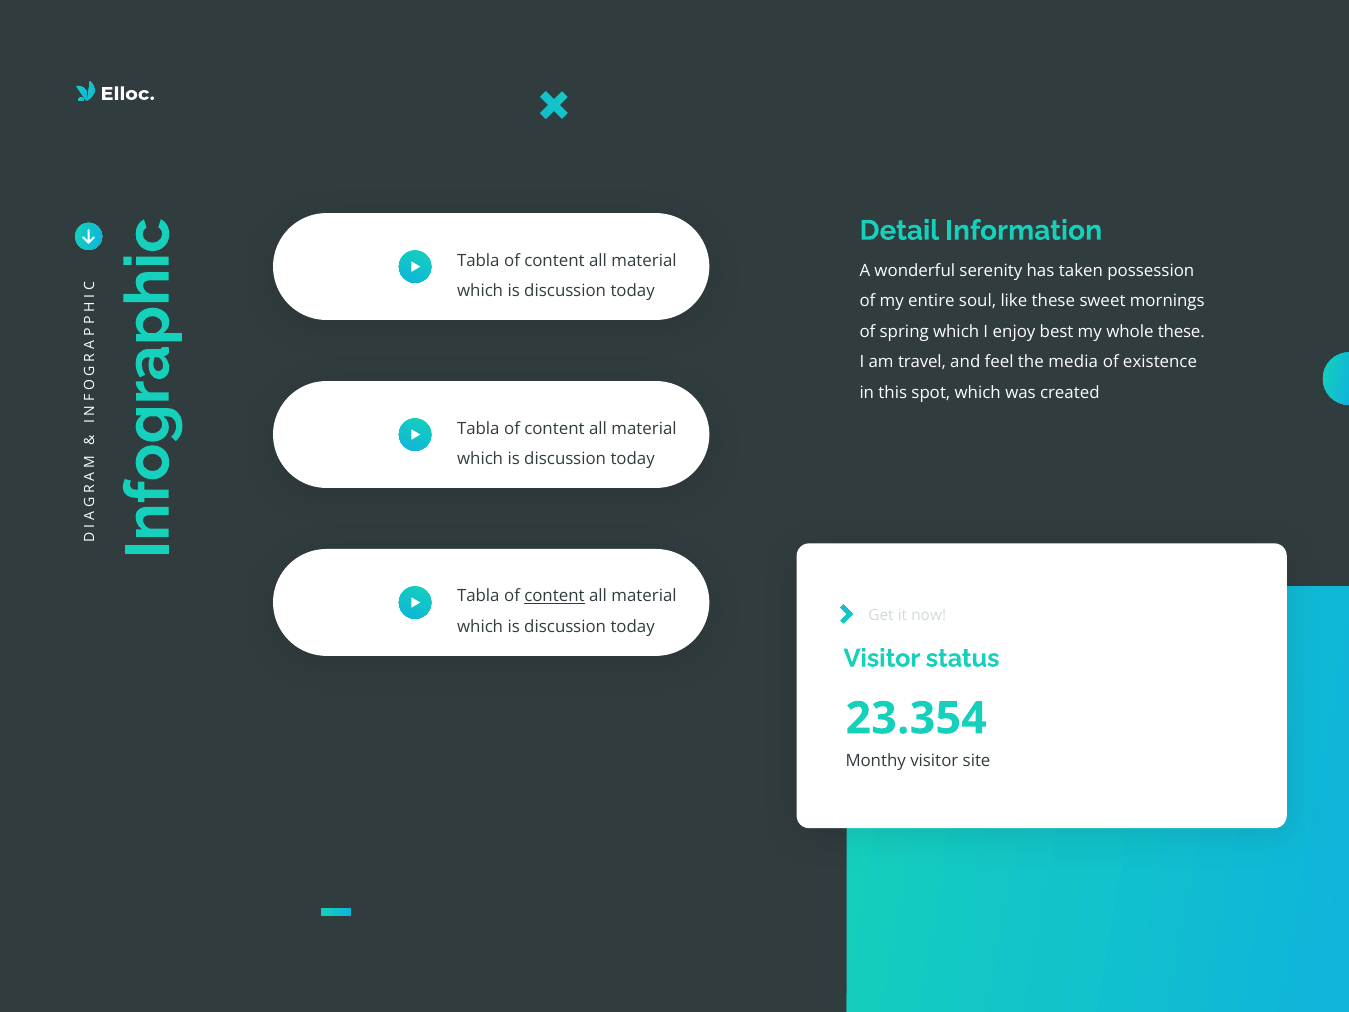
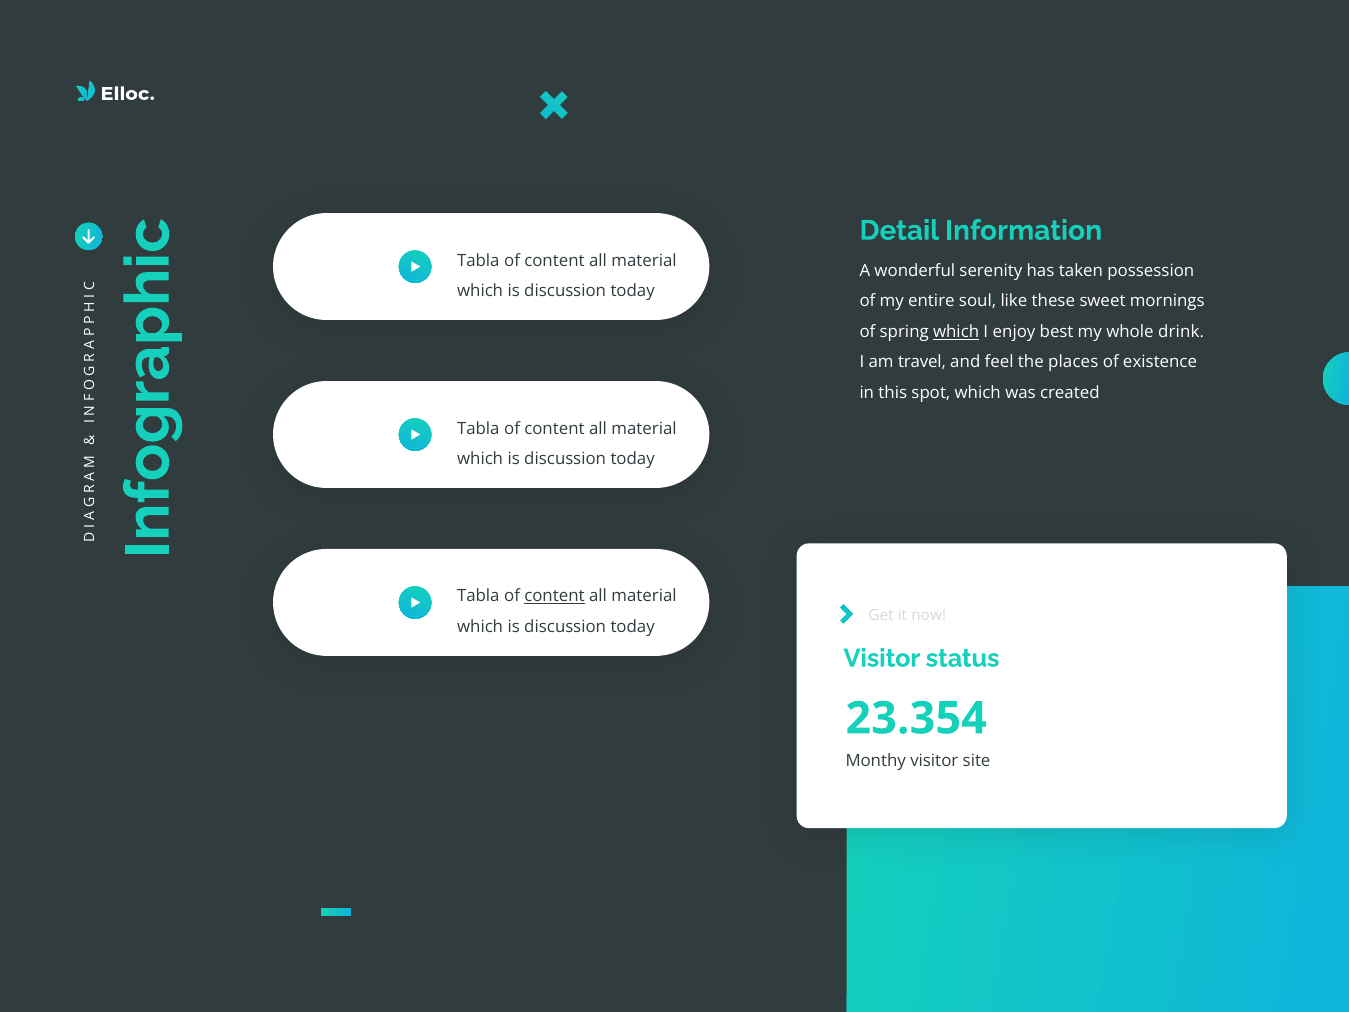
which underline: none -> present (956, 332)
whole these: these -> drink (1181, 332)
media: media -> places (1073, 362)
